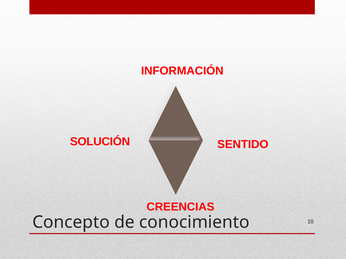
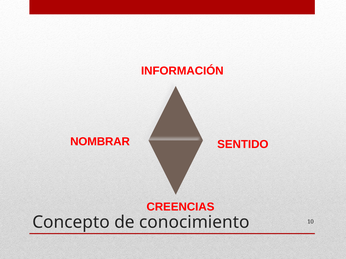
SOLUCIÓN: SOLUCIÓN -> NOMBRAR (100, 142)
